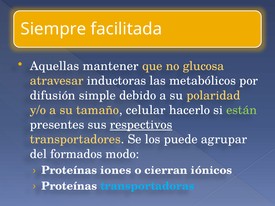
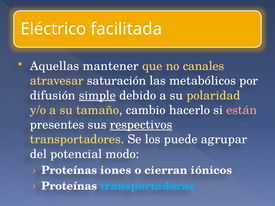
Siempre: Siempre -> Eléctrico (53, 29)
glucosa: glucosa -> canales (204, 66)
inductoras: inductoras -> saturación (117, 81)
simple underline: none -> present (97, 96)
celular: celular -> cambio (146, 110)
están colour: light green -> pink (242, 110)
formados: formados -> potencial (76, 154)
